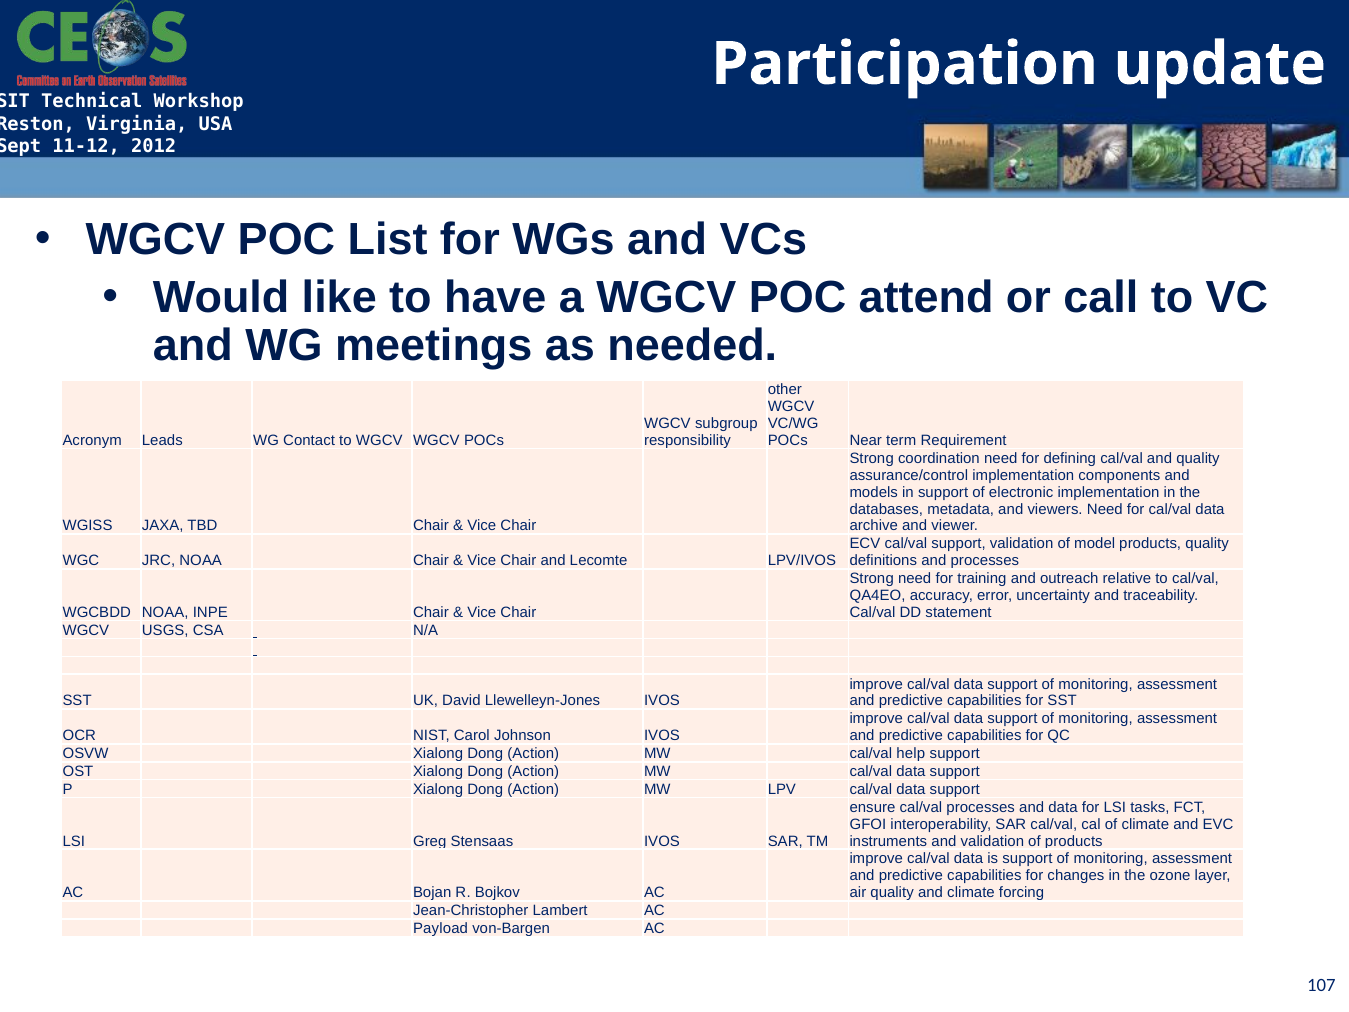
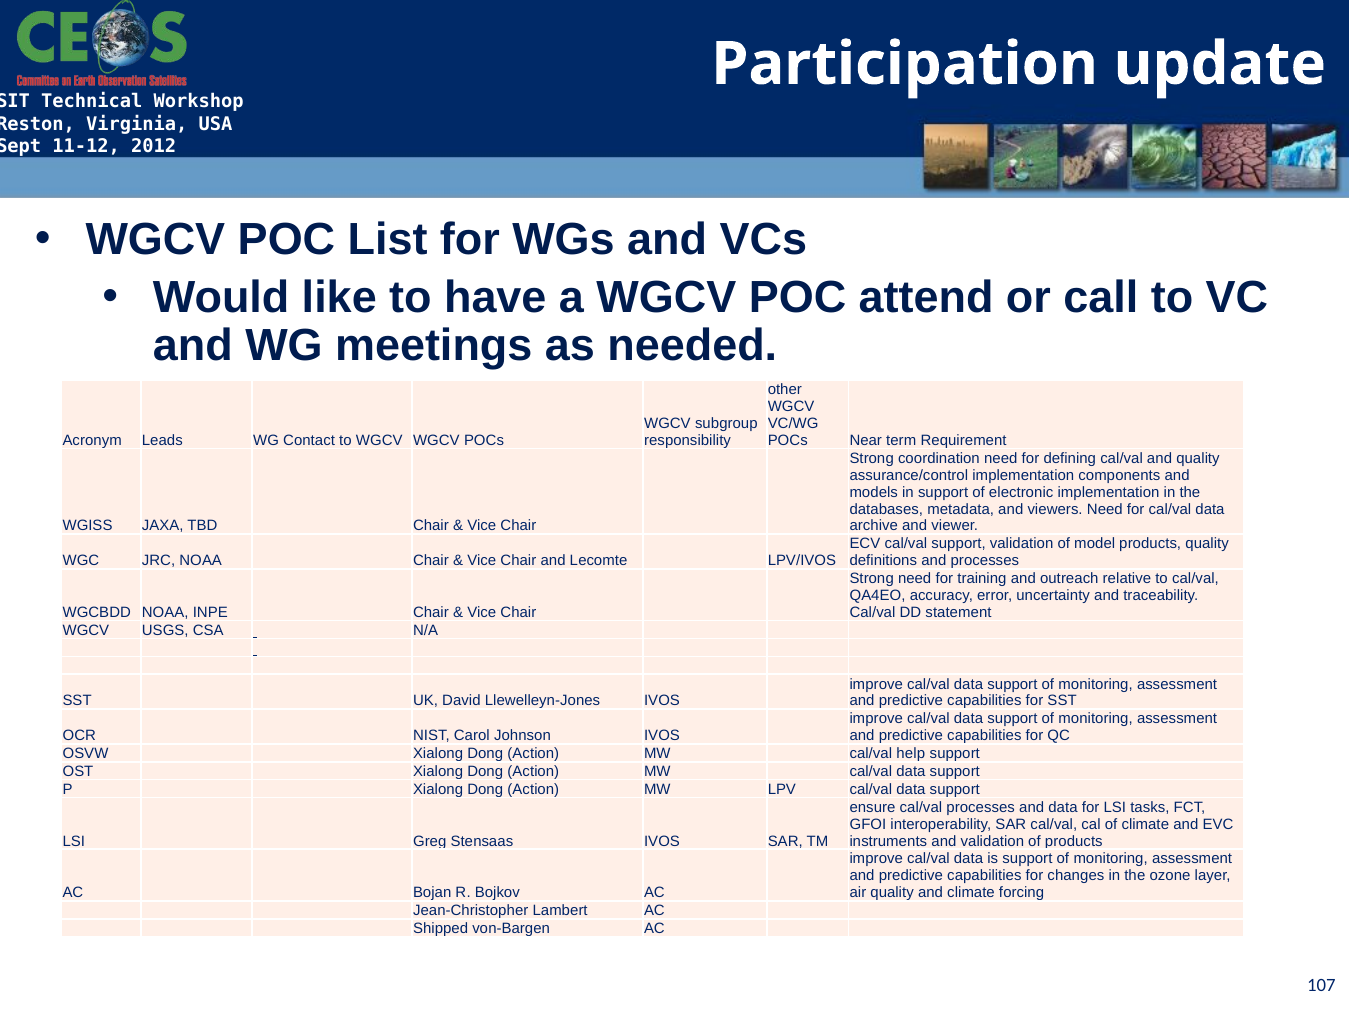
Payload: Payload -> Shipped (441, 928)
